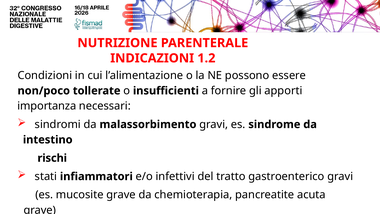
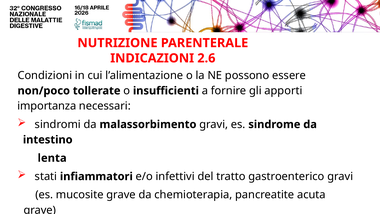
1.2: 1.2 -> 2.6 (206, 58)
rischi: rischi -> lenta (52, 158)
